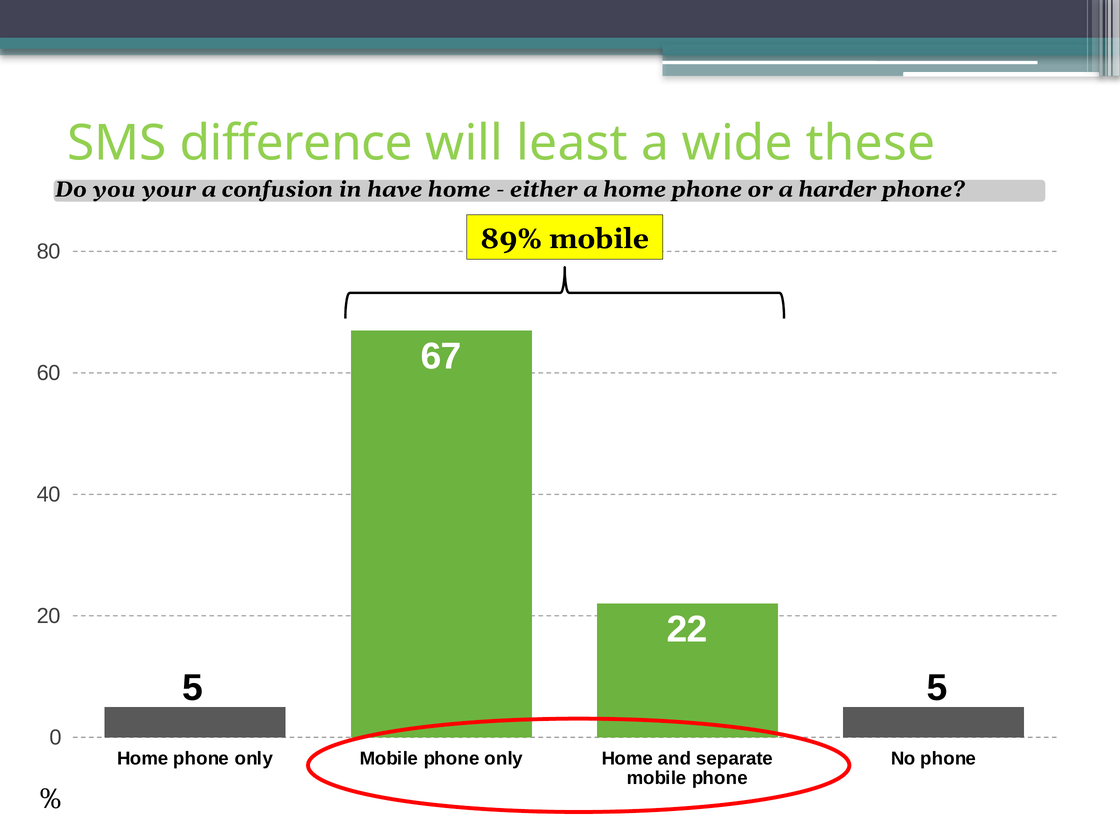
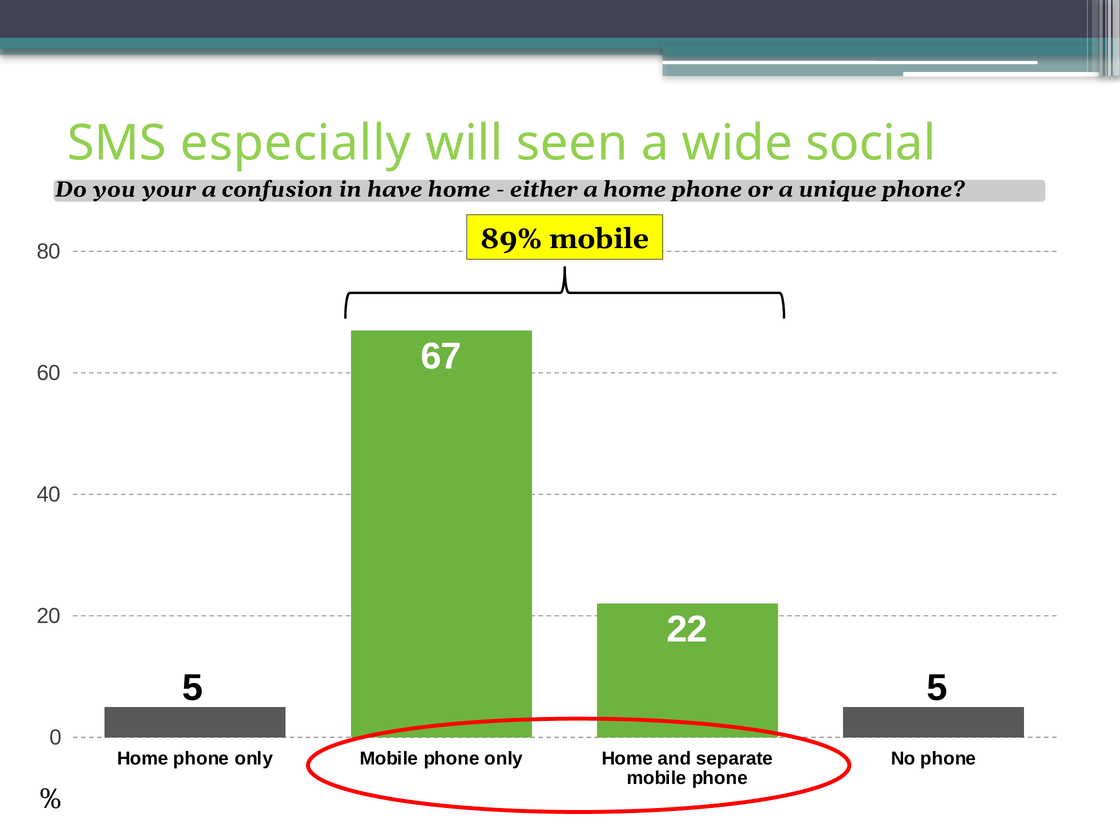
difference: difference -> especially (296, 143)
least: least -> seen (572, 143)
these: these -> social (871, 143)
harder: harder -> unique (838, 189)
